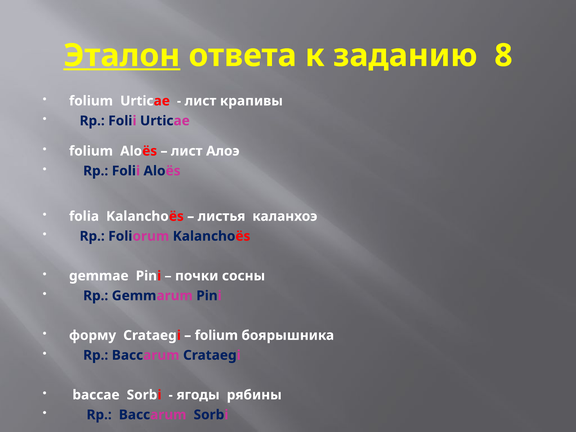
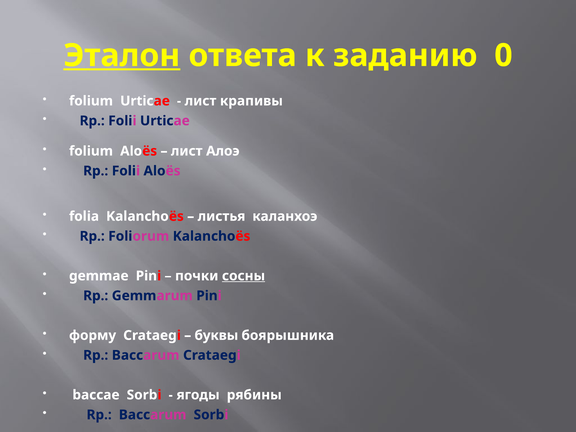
8: 8 -> 0 (503, 56)
сосны underline: none -> present (244, 276)
folium: folium -> буквы (216, 335)
